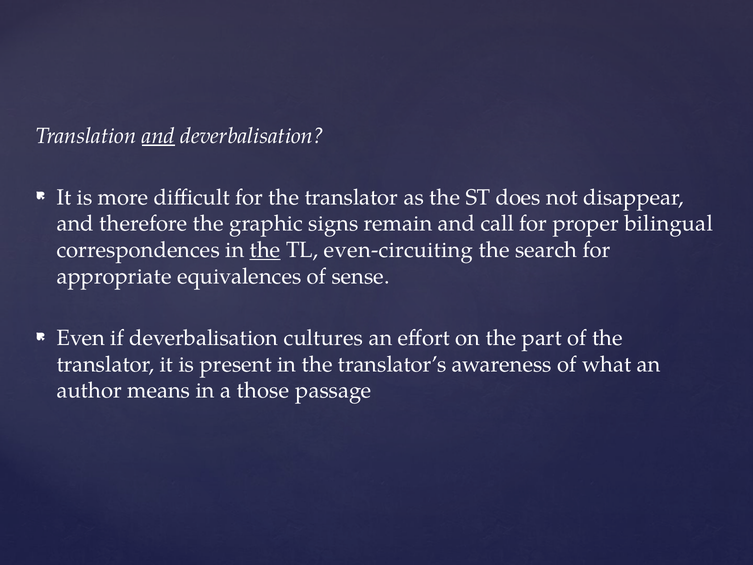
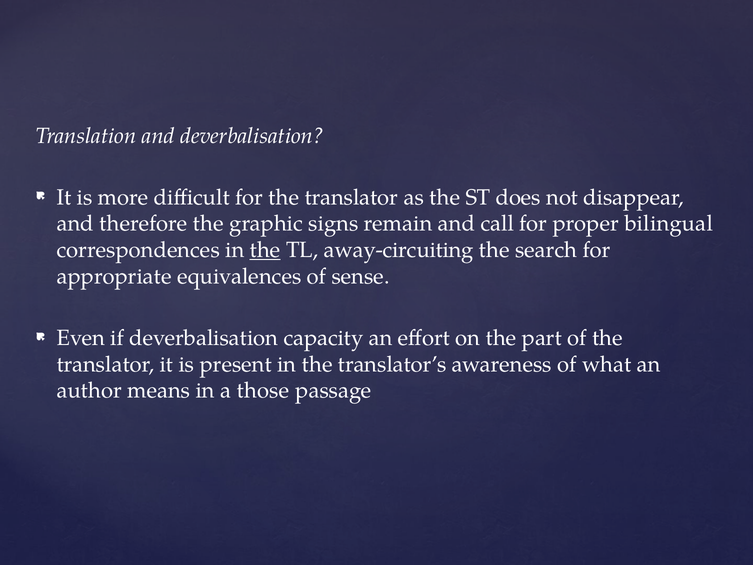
and underline: present -> none (158, 136)
even-circuiting: even-circuiting -> away-circuiting (399, 250)
cultures: cultures -> capacity (323, 338)
